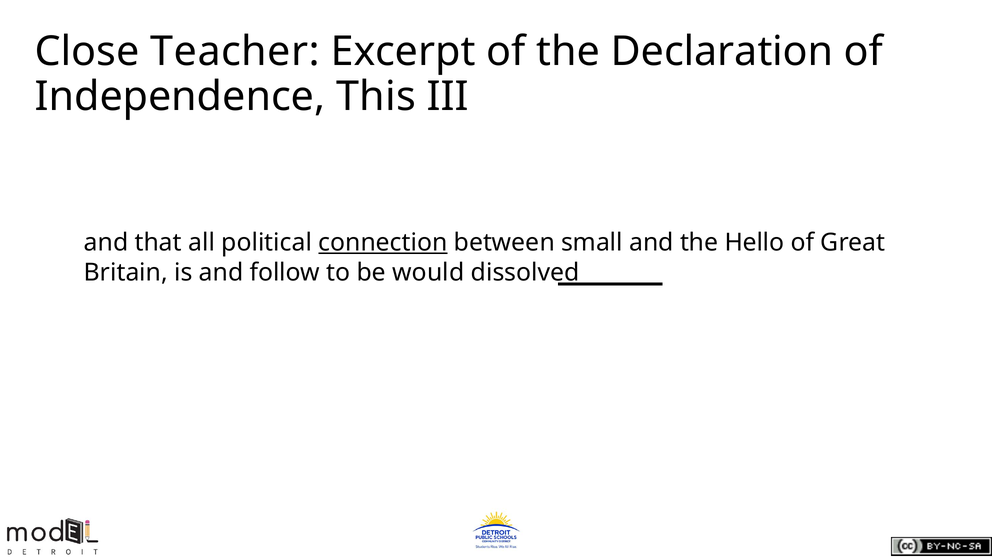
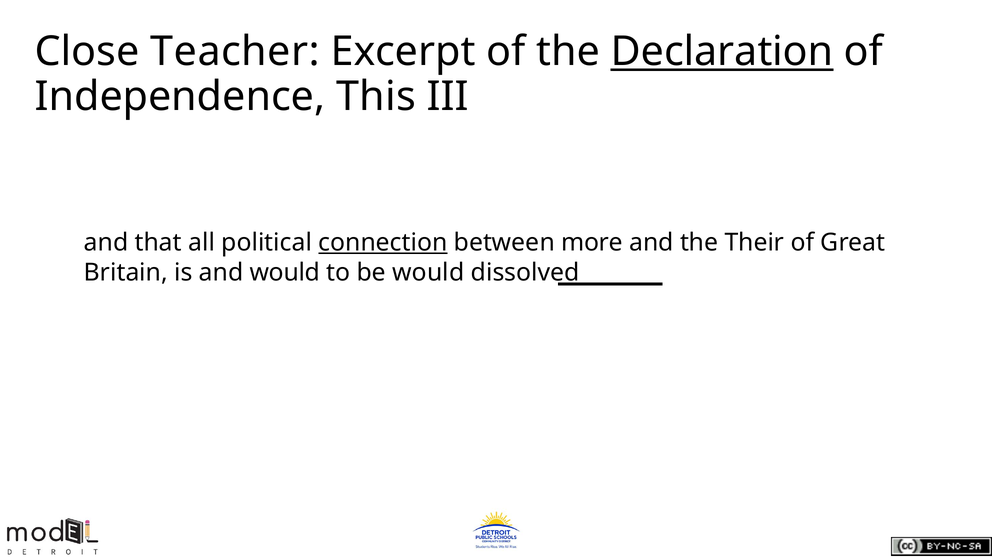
Declaration underline: none -> present (722, 52)
small: small -> more (592, 243)
Hello: Hello -> Their (754, 243)
and follow: follow -> would (285, 272)
